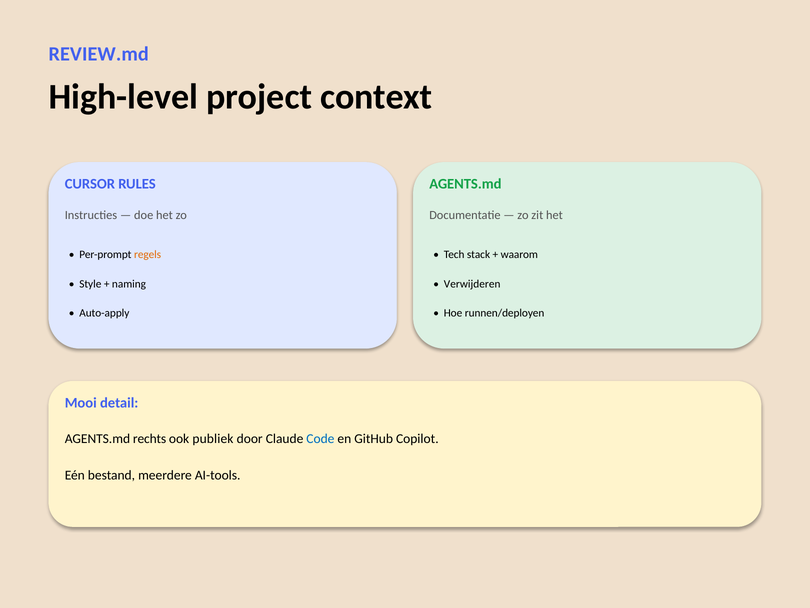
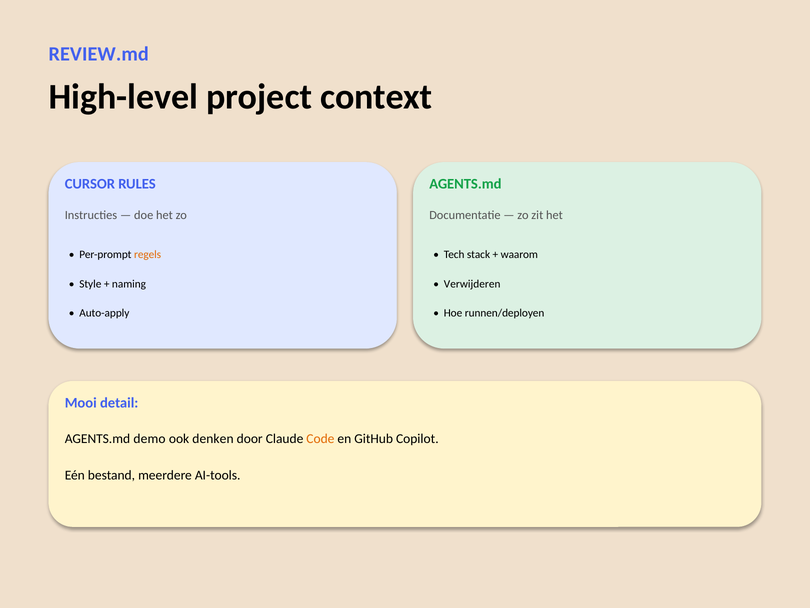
rechts: rechts -> demo (149, 438)
publiek: publiek -> denken (213, 438)
Code colour: blue -> orange (320, 438)
